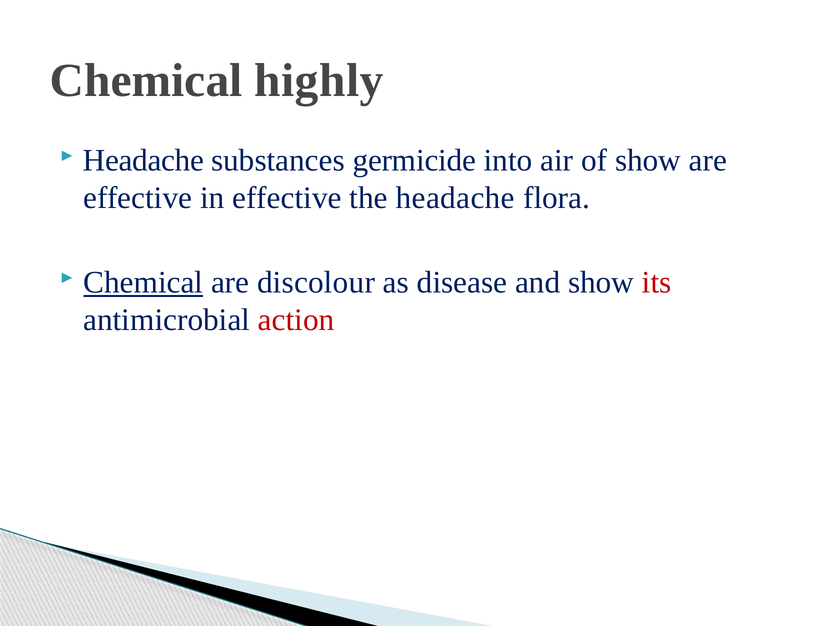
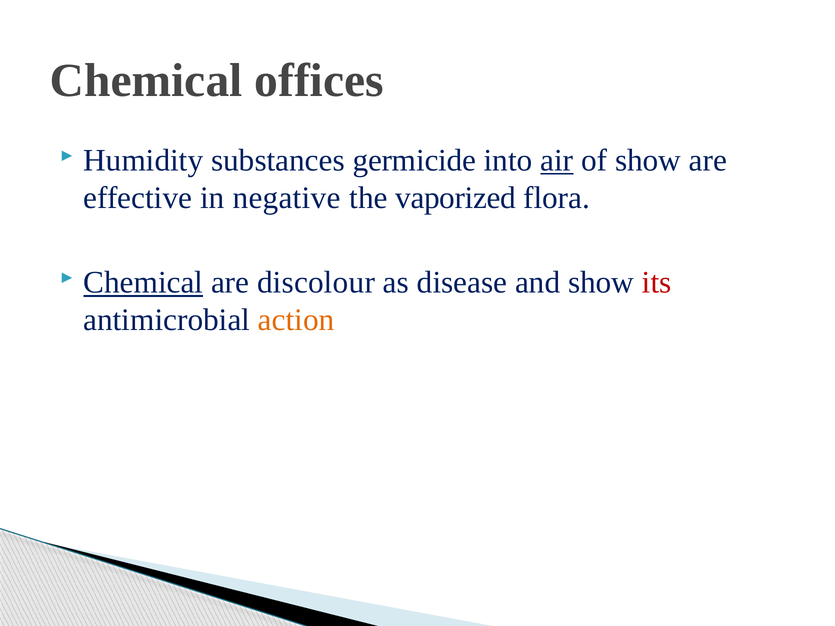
highly: highly -> offices (319, 81)
Headache: Headache -> Humidity (143, 160)
air underline: none -> present (557, 160)
in effective: effective -> negative (287, 198)
the headache: headache -> vaporized (456, 198)
action colour: red -> orange (296, 320)
